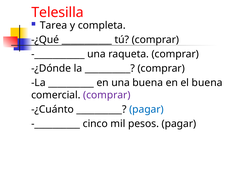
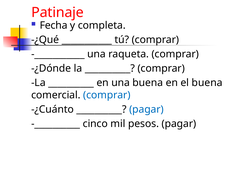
Telesilla: Telesilla -> Patinaje (58, 13)
Tarea: Tarea -> Fecha (54, 25)
comprar colour: purple -> blue (107, 95)
